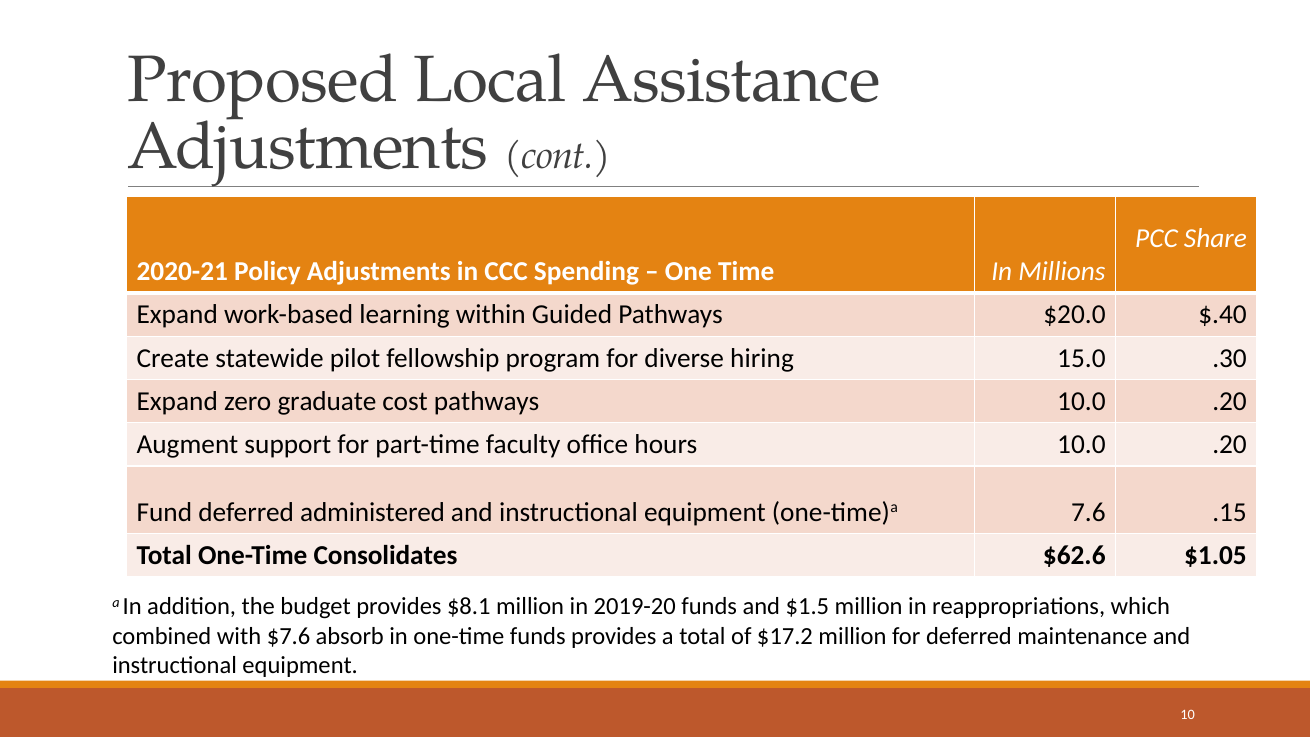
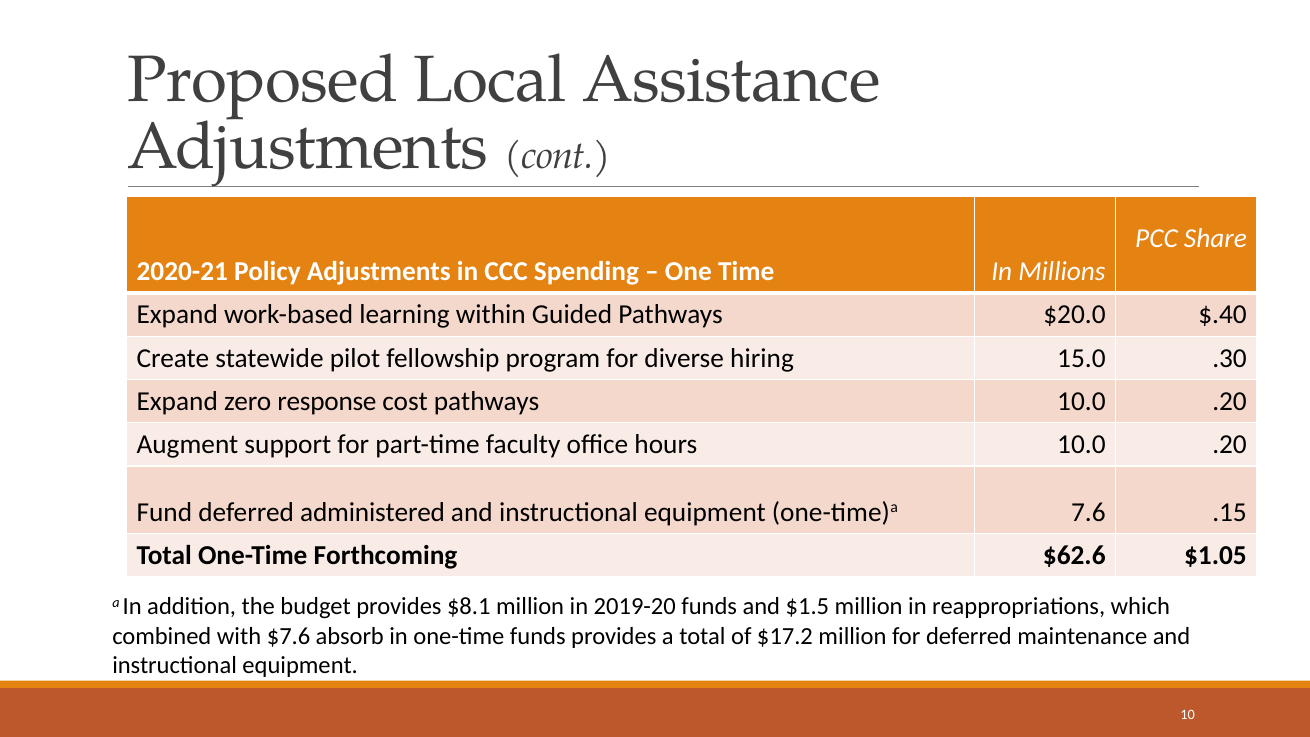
graduate: graduate -> response (327, 401)
Consolidates: Consolidates -> Forthcoming (386, 555)
